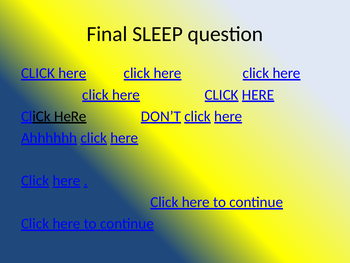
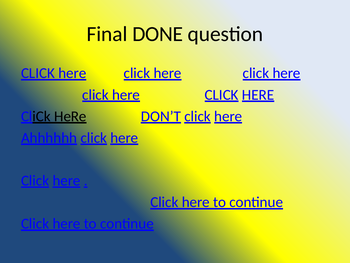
SLEEP: SLEEP -> DONE (158, 34)
